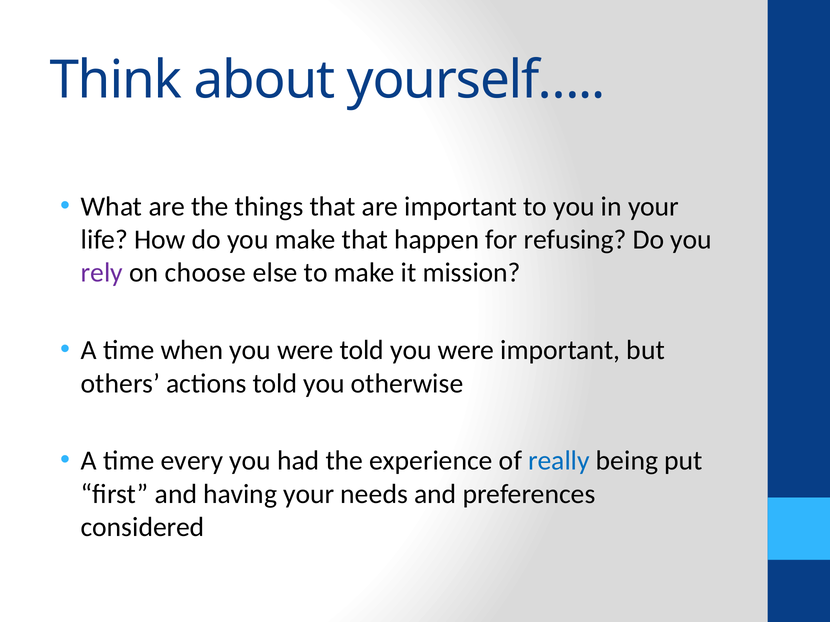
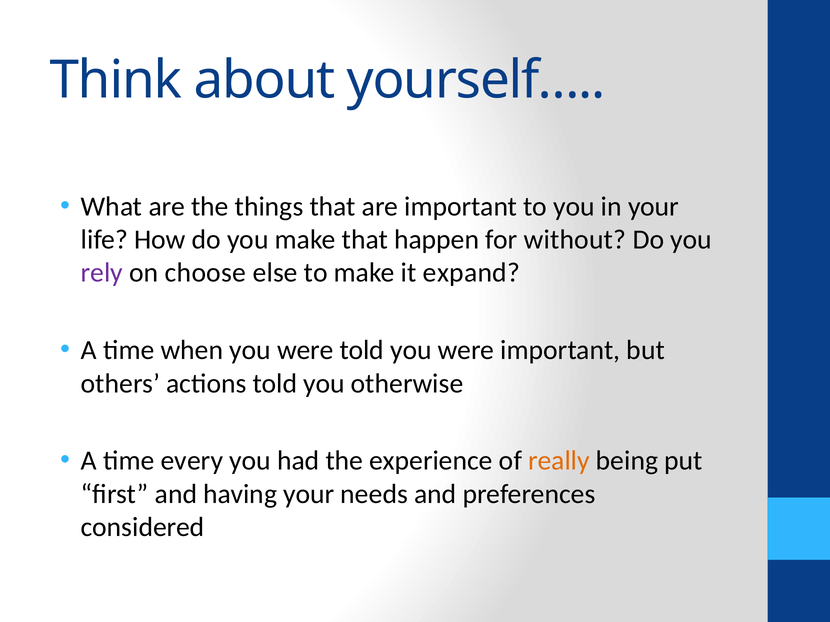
refusing: refusing -> without (575, 240)
mission: mission -> expand (472, 273)
really colour: blue -> orange (559, 461)
